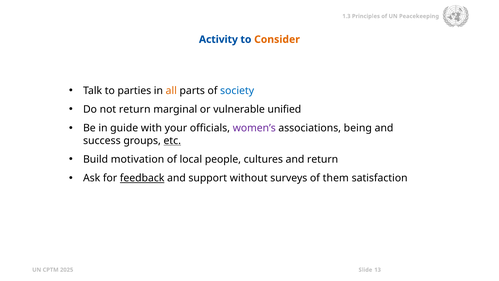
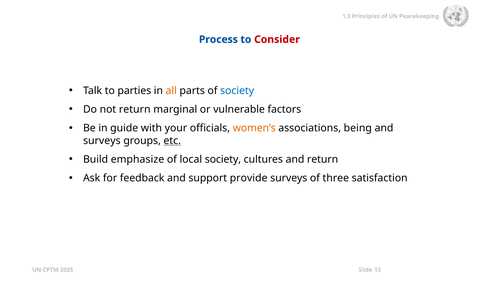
Activity: Activity -> Process (218, 39)
Consider colour: orange -> red (277, 39)
unified: unified -> factors (284, 109)
women’s colour: purple -> orange (254, 128)
success: success -> surveys (102, 141)
motivation: motivation -> emphasize (138, 159)
local people: people -> society (223, 159)
feedback underline: present -> none (142, 178)
without: without -> provide (249, 178)
them: them -> three (336, 178)
